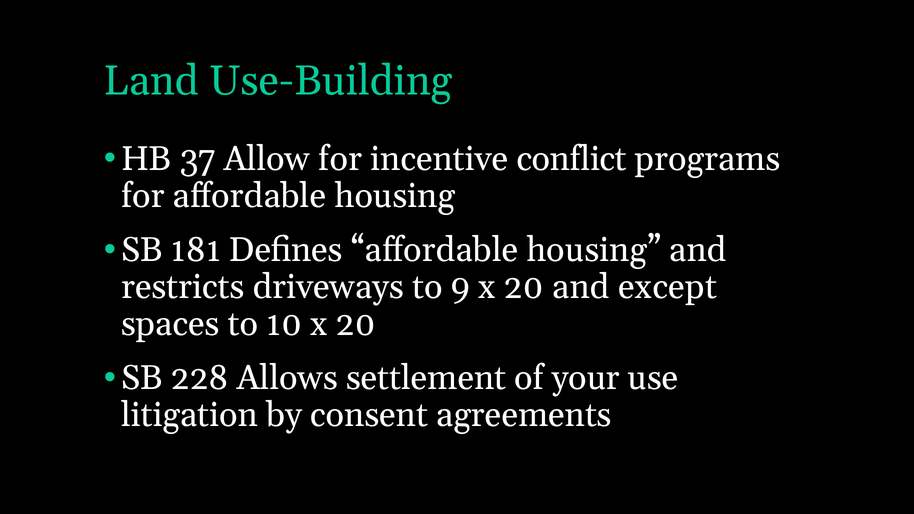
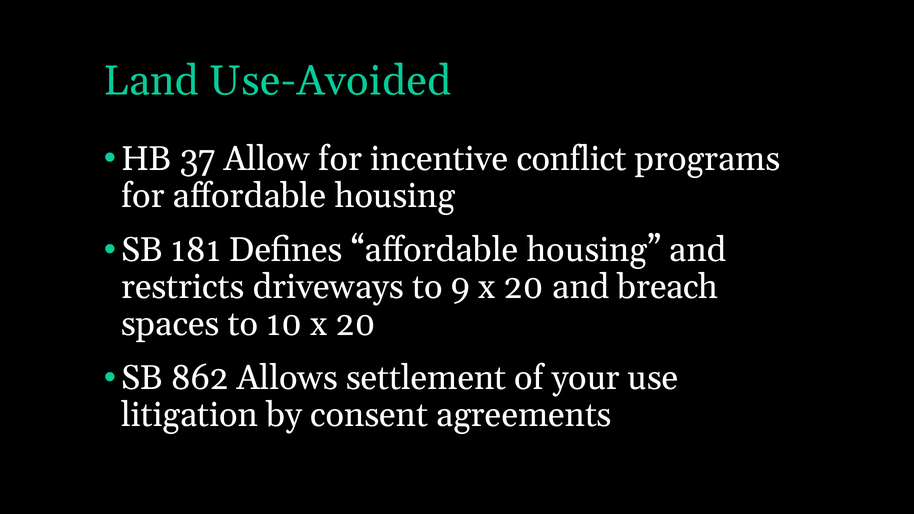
Use-Building: Use-Building -> Use-Avoided (330, 81)
except: except -> breach (668, 287)
228: 228 -> 862 (200, 378)
